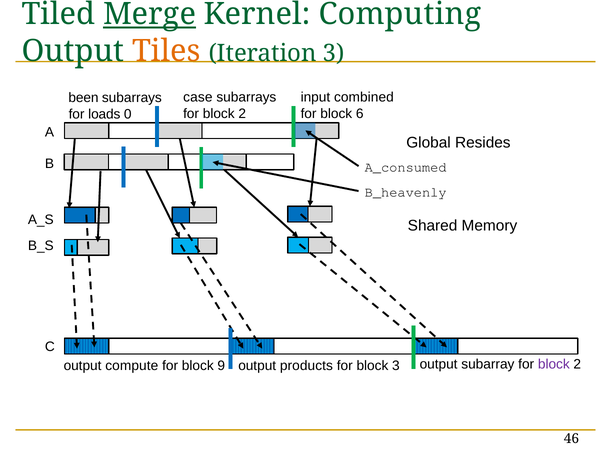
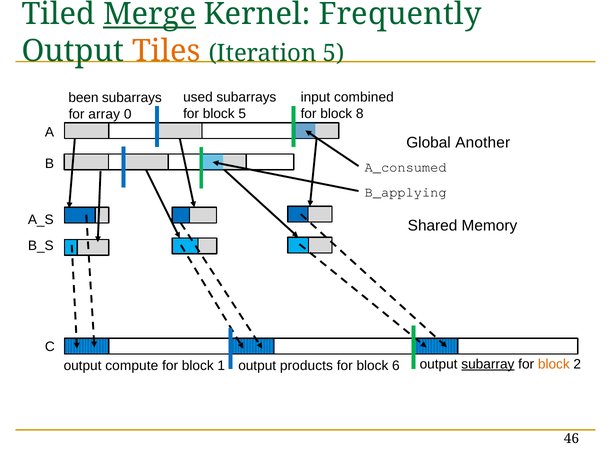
Computing: Computing -> Frequently (400, 14)
Iteration 3: 3 -> 5 (333, 53)
case: case -> used (198, 97)
2: 2 -> 5 (242, 114)
6: 6 -> 8 (360, 114)
loads: loads -> array (104, 114)
Resides: Resides -> Another (483, 143)
B_heavenly: B_heavenly -> B_applying (406, 192)
9: 9 -> 1 (221, 366)
block 3: 3 -> 6 (396, 366)
subarray underline: none -> present (488, 364)
block colour: purple -> orange (554, 364)
